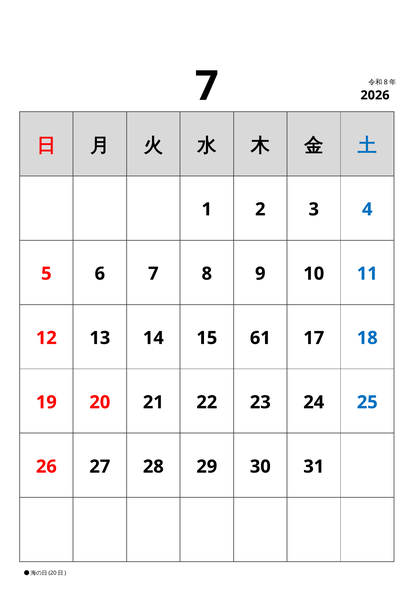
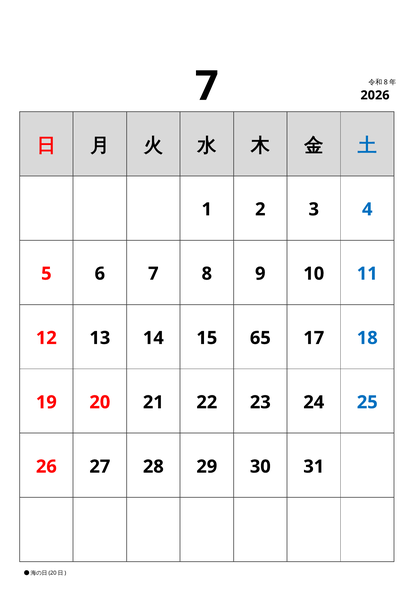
61: 61 -> 65 (260, 338)
